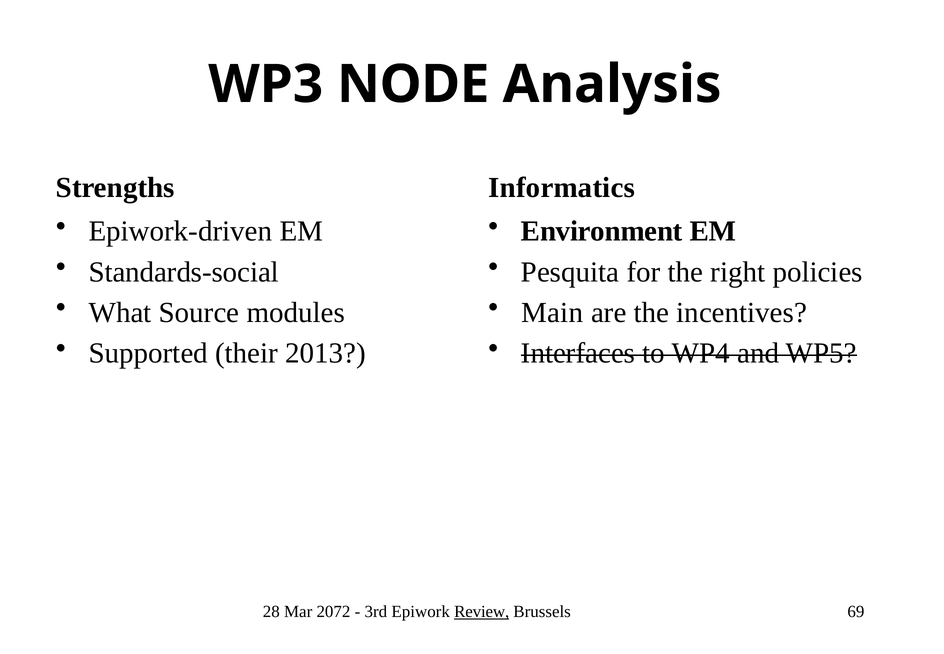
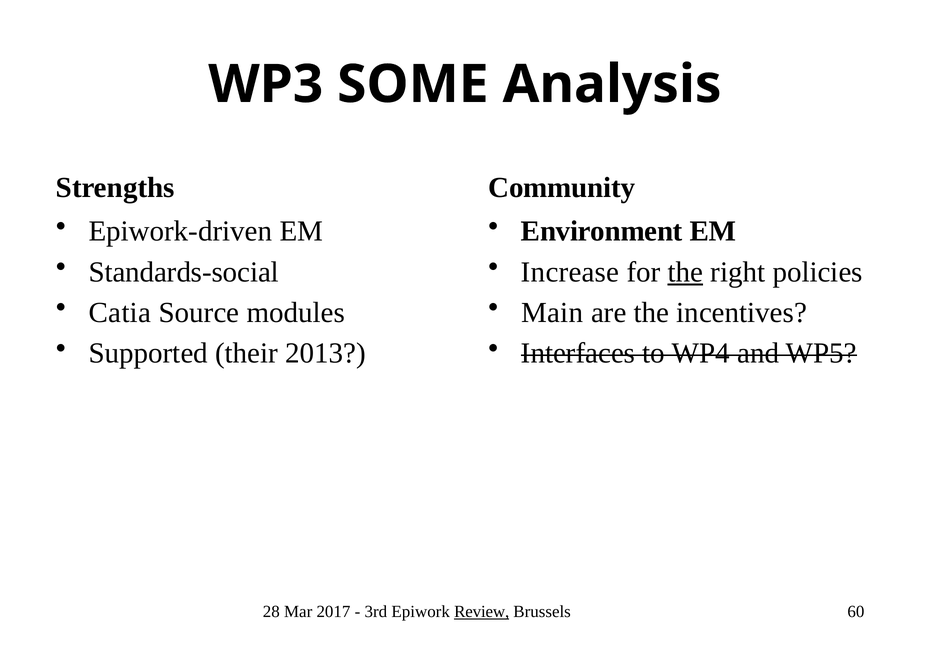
NODE: NODE -> SOME (413, 84)
Informatics: Informatics -> Community (562, 187)
Pesquita: Pesquita -> Increase (570, 272)
the underline: none -> present (685, 272)
What: What -> Catia (120, 312)
2072: 2072 -> 2017 (333, 611)
69: 69 -> 60 (856, 611)
